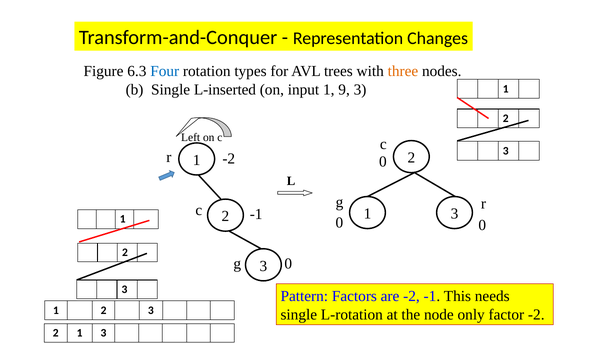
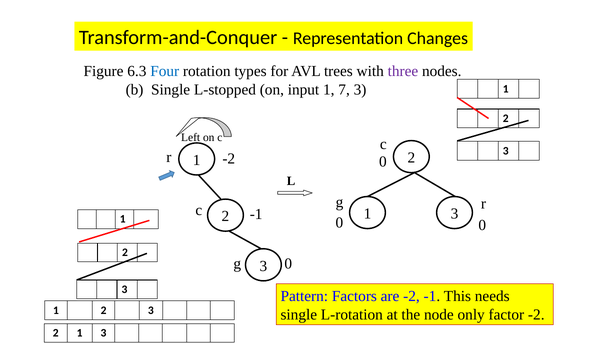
three colour: orange -> purple (403, 71)
L-inserted: L-inserted -> L-stopped (225, 90)
9: 9 -> 7 (344, 90)
